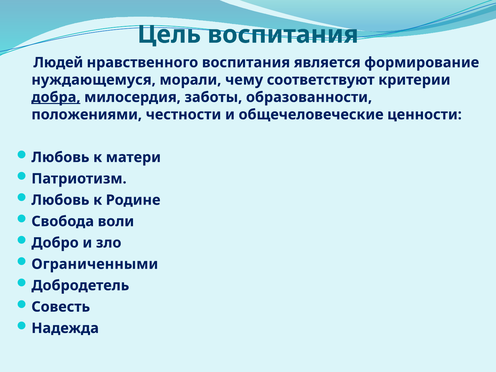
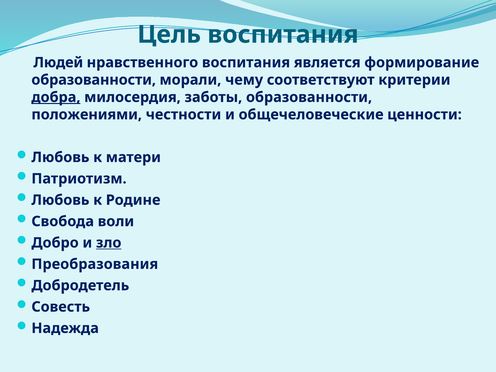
нуждающемуся: нуждающемуся -> образованности (94, 80)
зло underline: none -> present (109, 243)
Ограниченными: Ограниченными -> Преобразования (95, 264)
